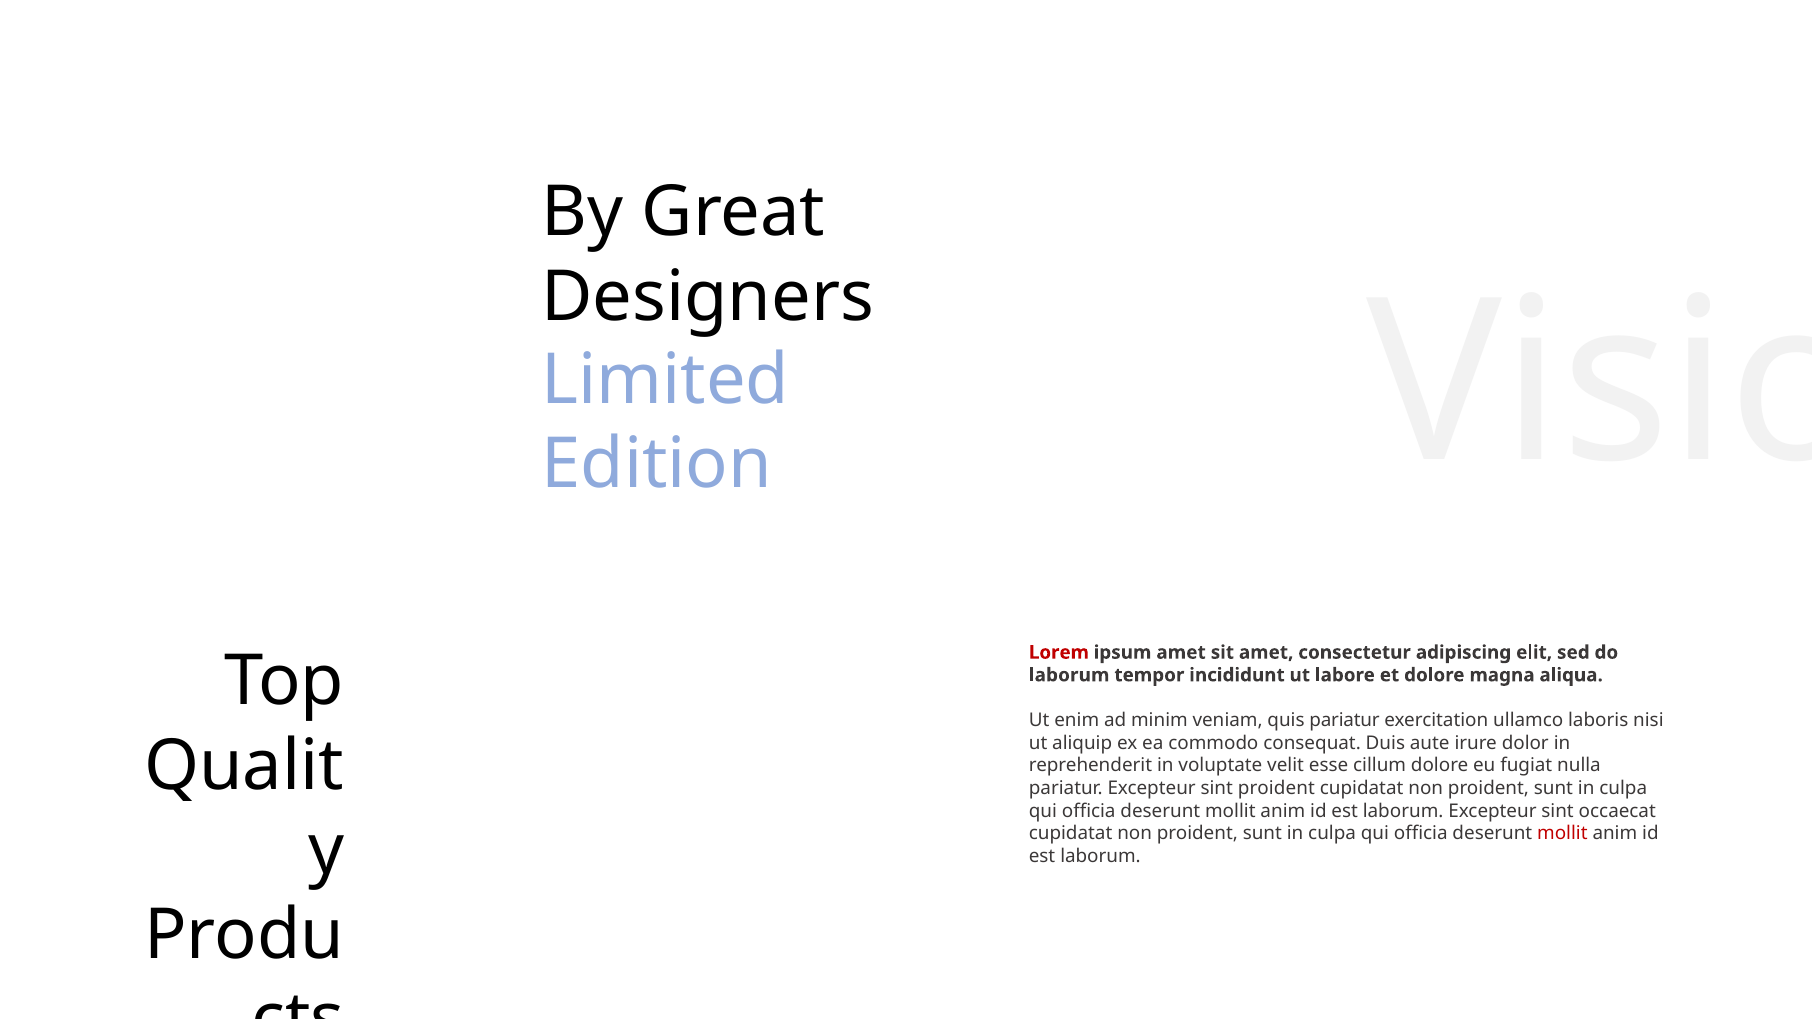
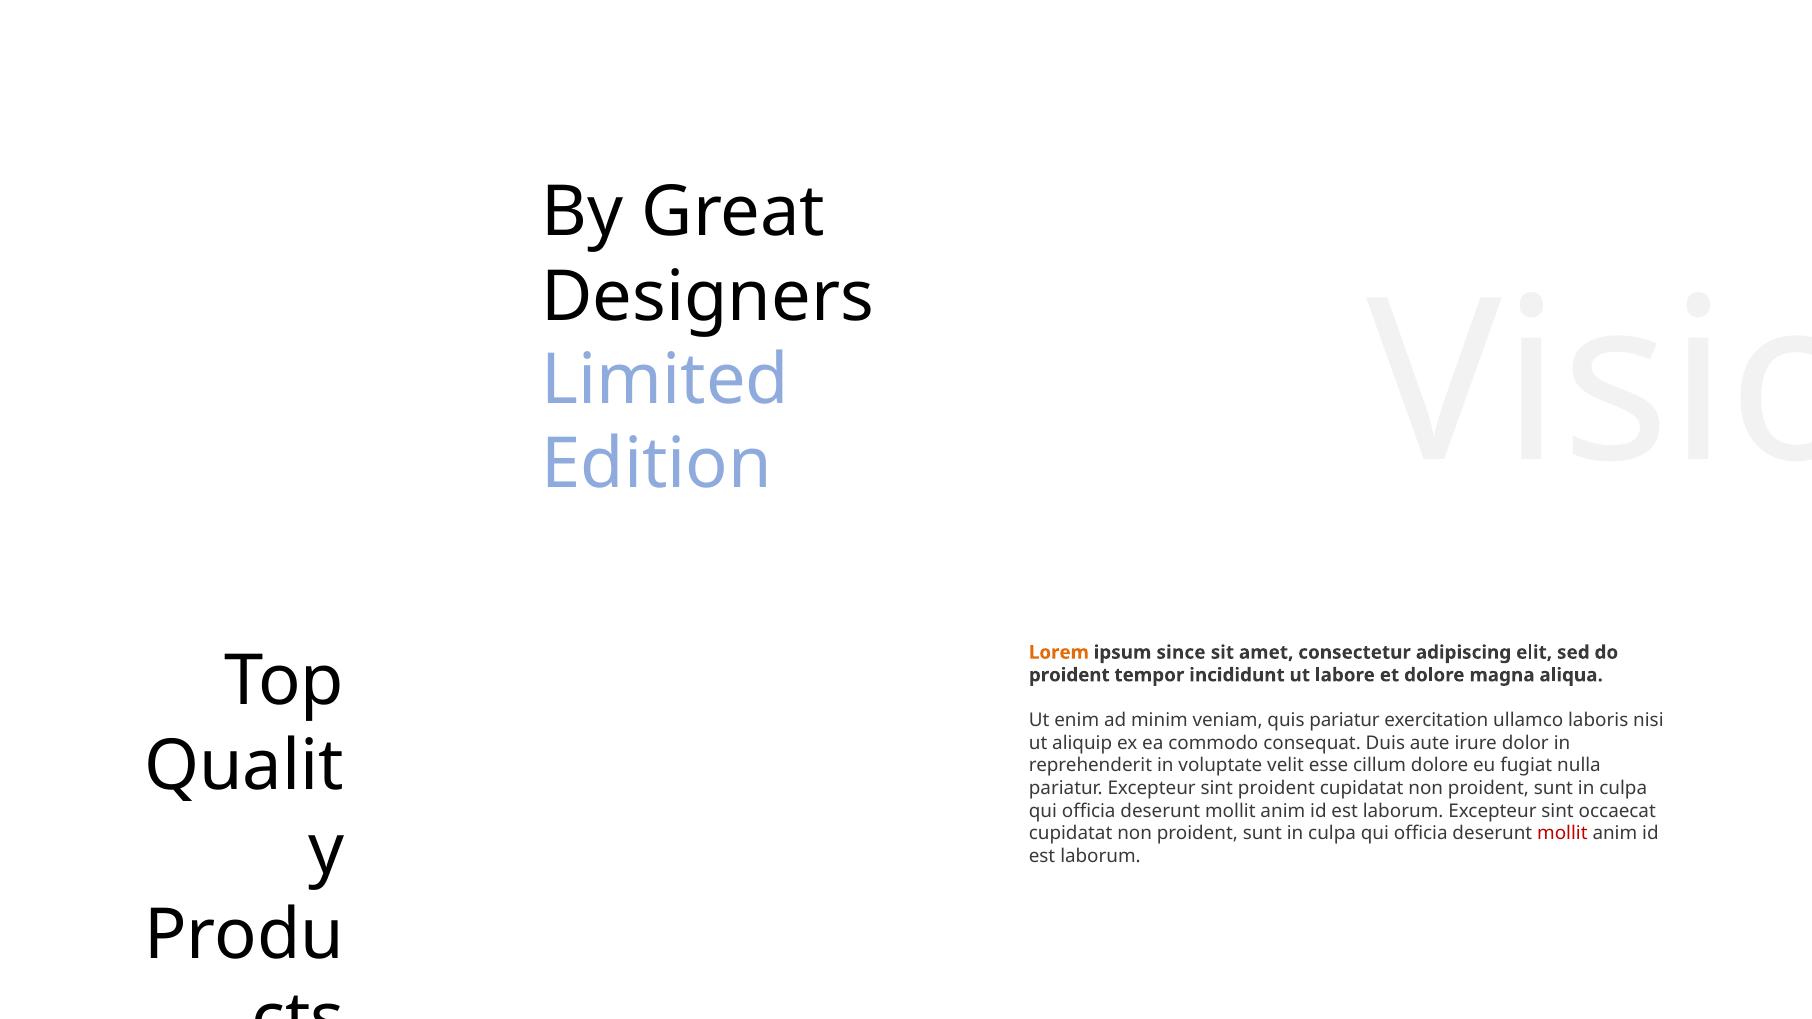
Lorem colour: red -> orange (1059, 653)
ipsum amet: amet -> since (1181, 653)
laborum: laborum -> proident (1069, 675)
